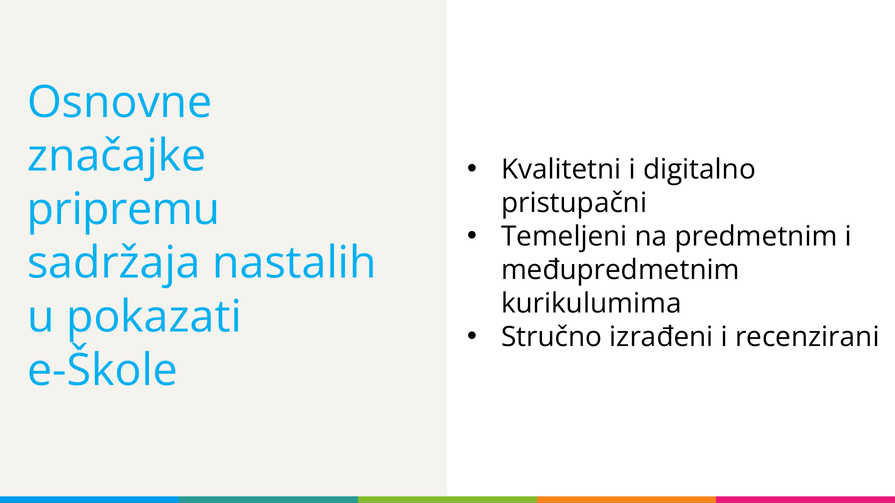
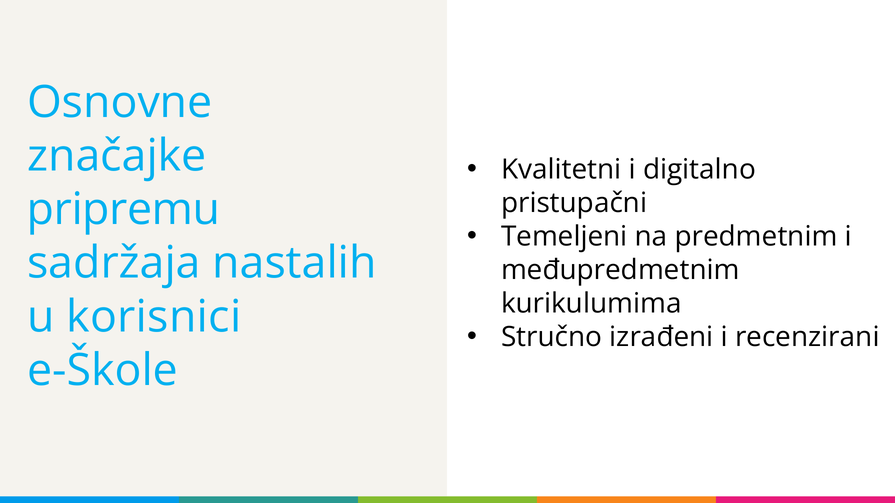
pokazati: pokazati -> korisnici (154, 317)
